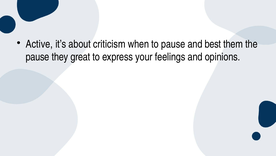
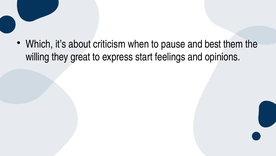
Active: Active -> Which (39, 44)
pause: pause -> willing (37, 57)
your: your -> start (144, 57)
